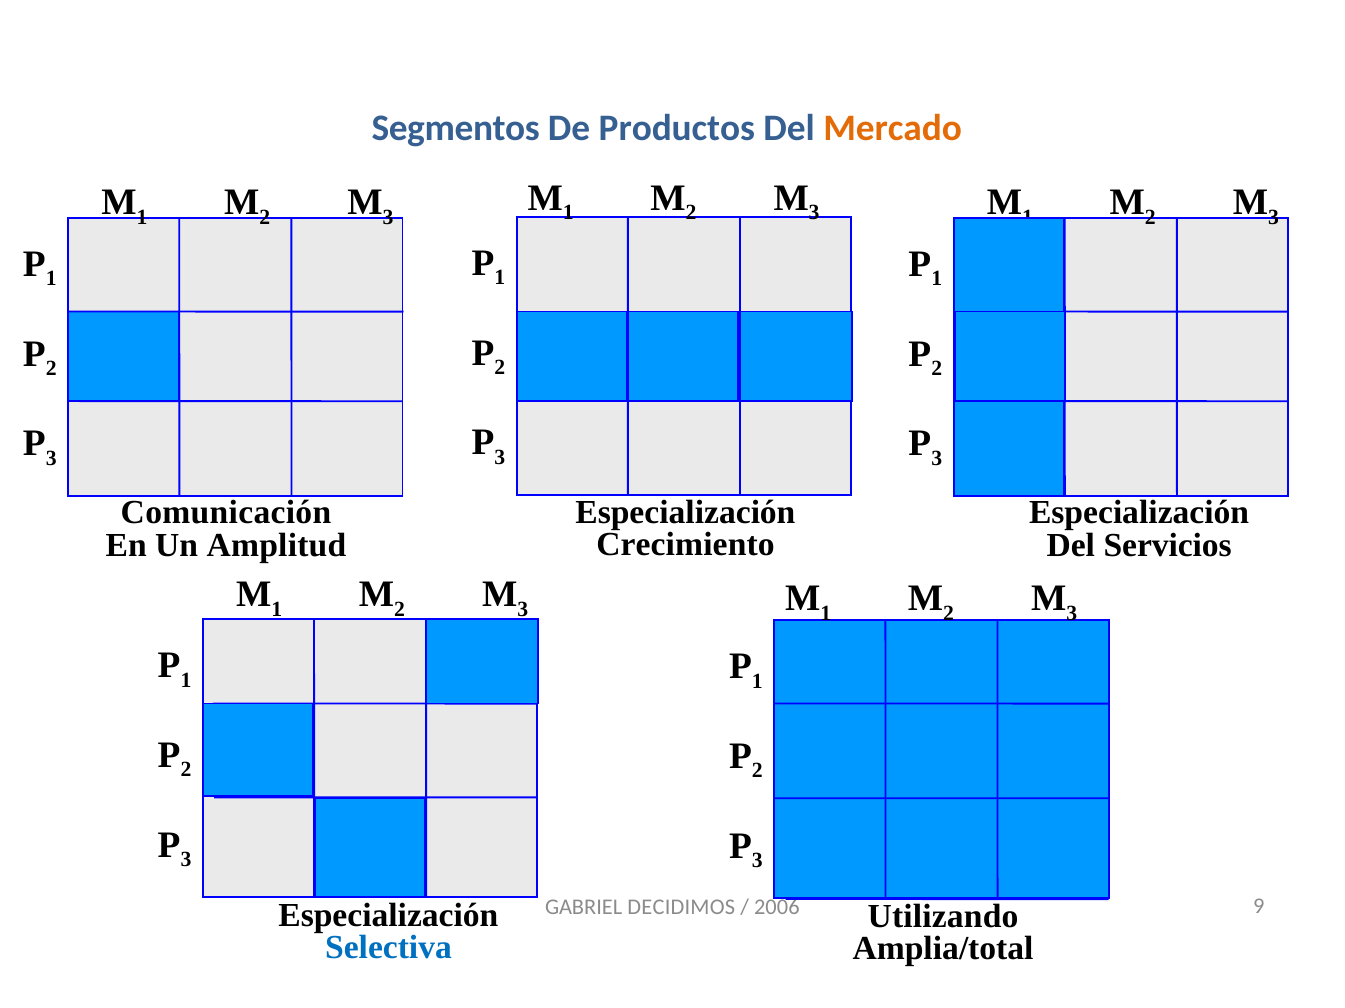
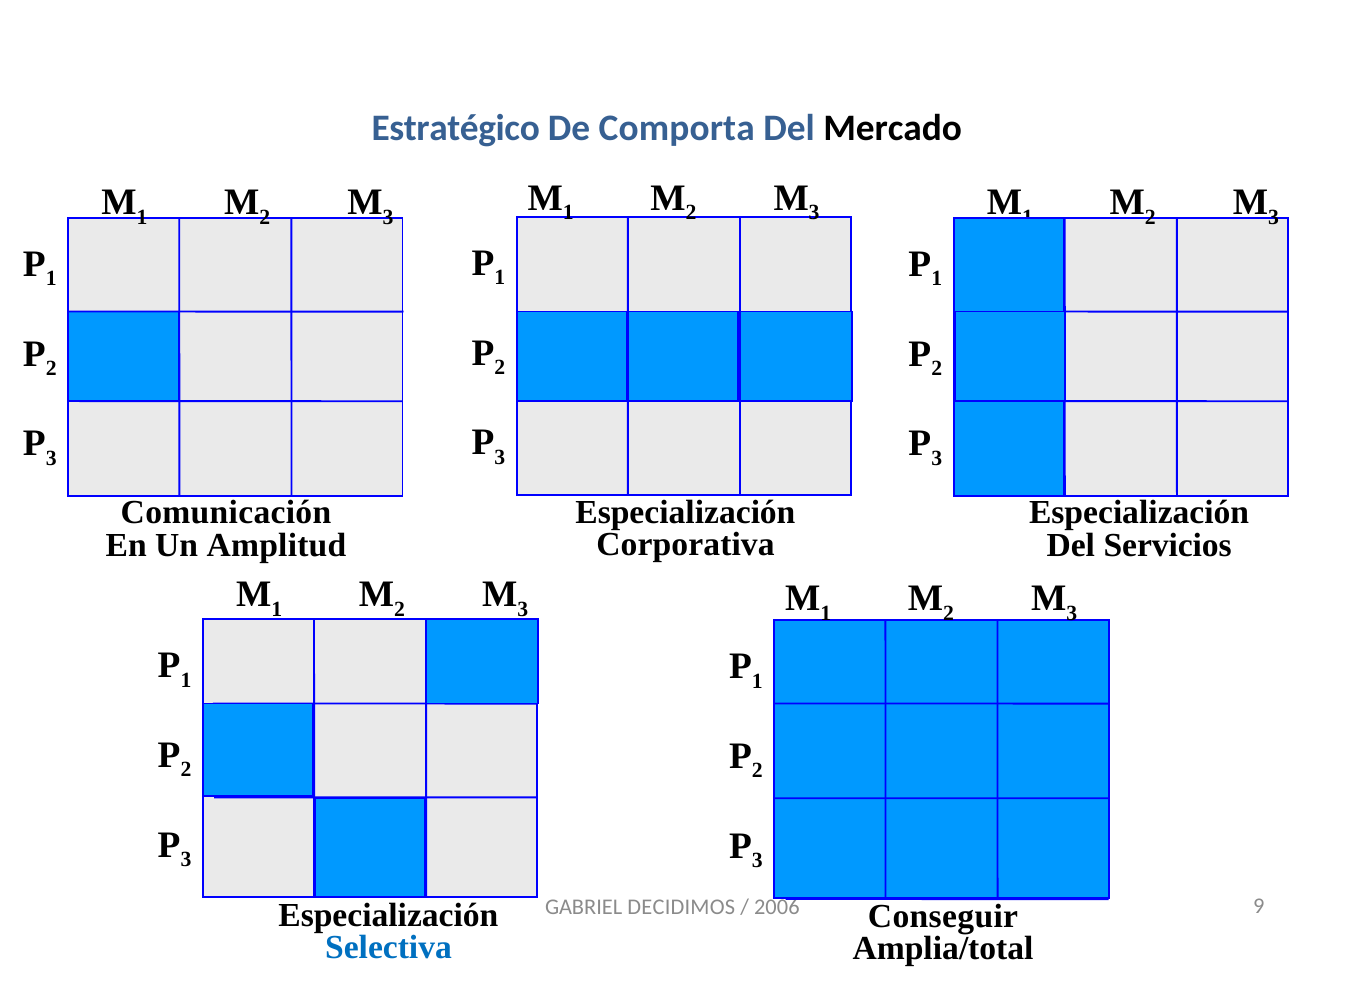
Segmentos: Segmentos -> Estratégico (456, 128)
Productos: Productos -> Comporta (677, 128)
Mercado colour: orange -> black (893, 128)
Crecimiento: Crecimiento -> Corporativa (686, 545)
Utilizando: Utilizando -> Conseguir (943, 917)
